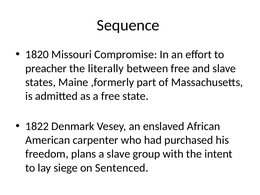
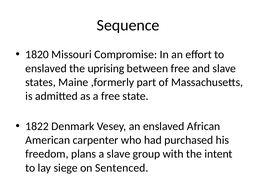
preacher: preacher -> enslaved (46, 68)
literally: literally -> uprising (106, 68)
